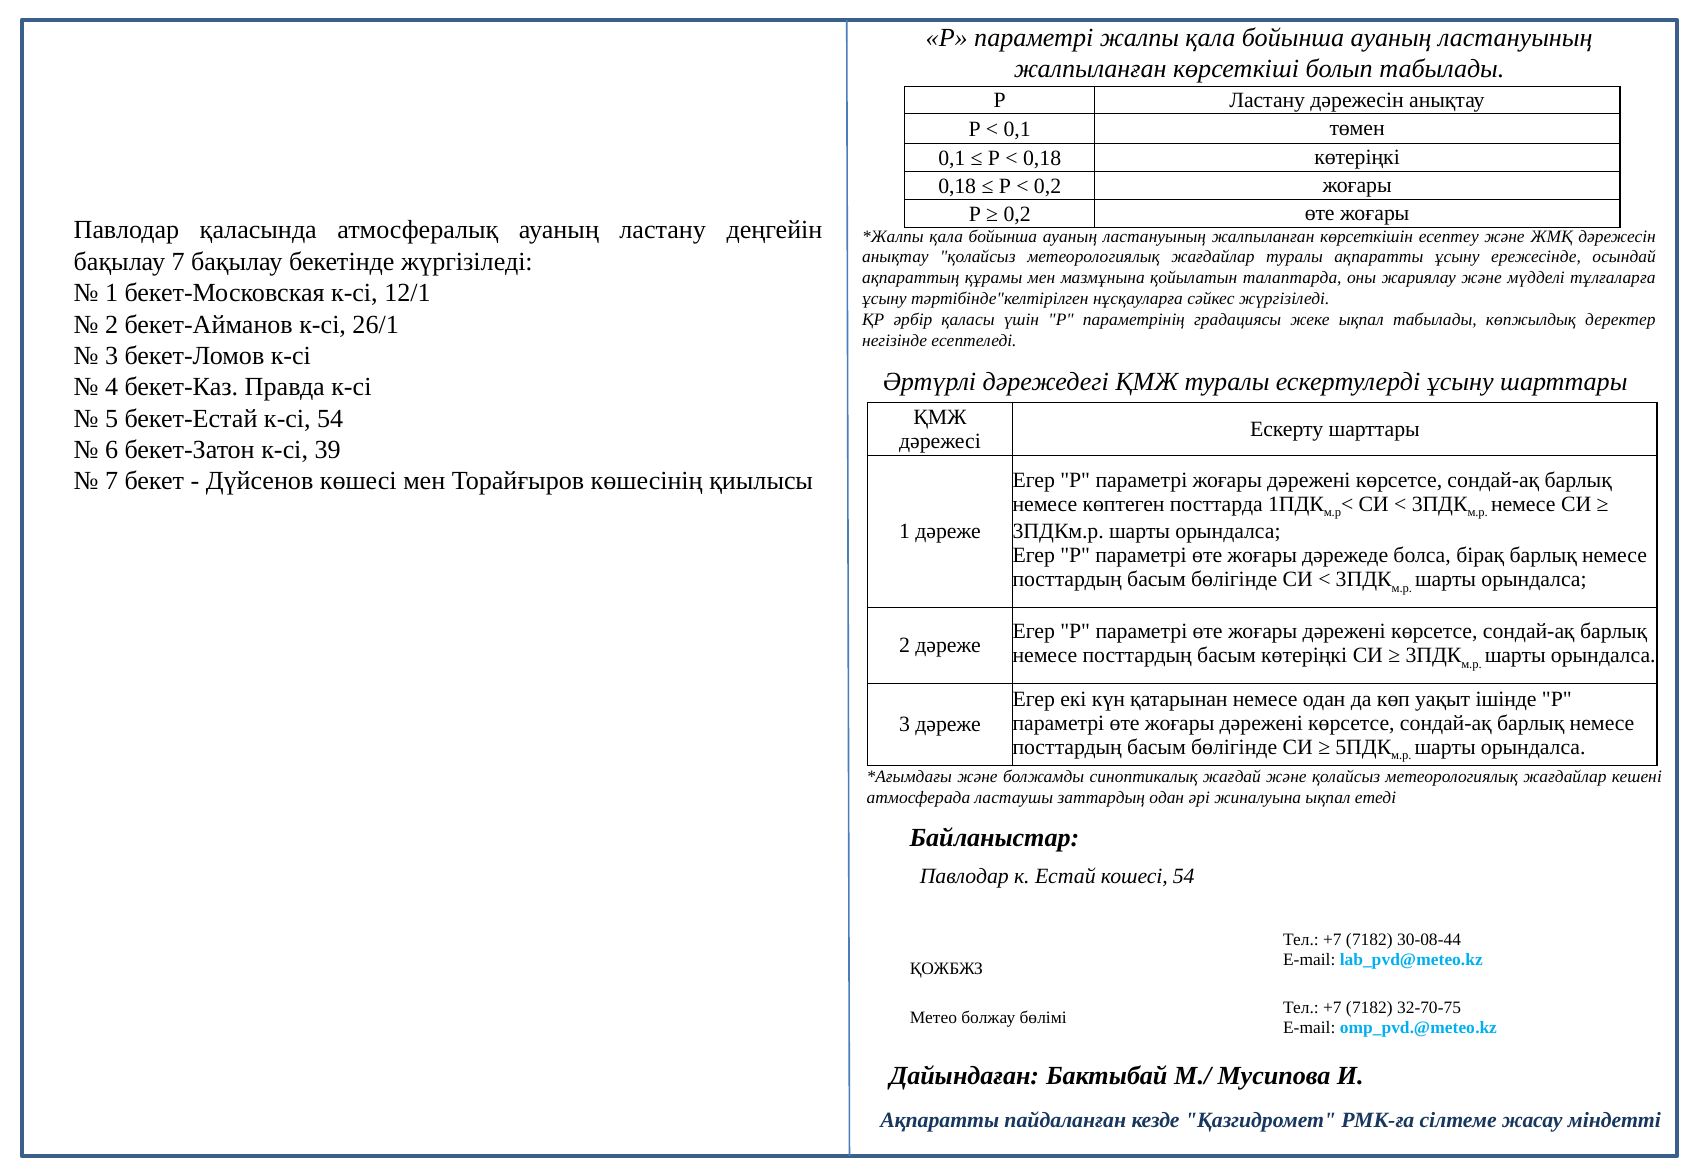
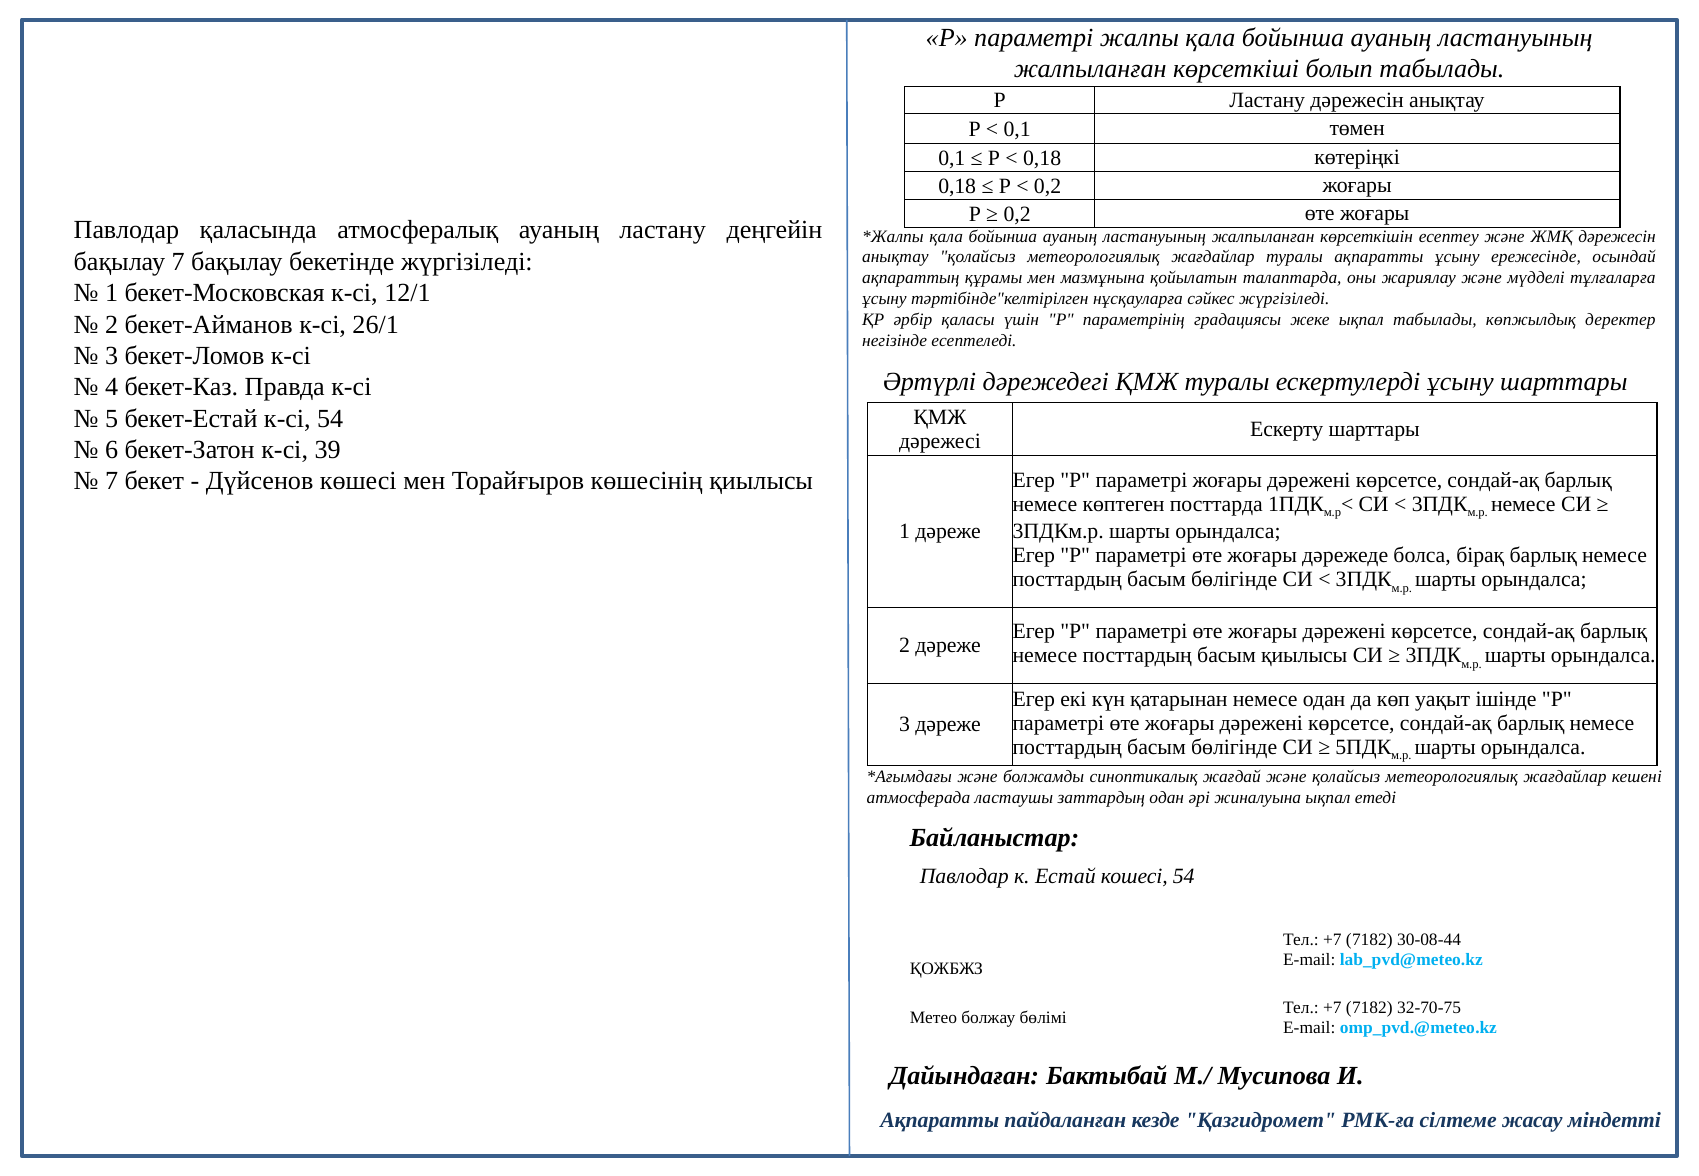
басым көтеріңкі: көтеріңкі -> қиылысы (1304, 656)
